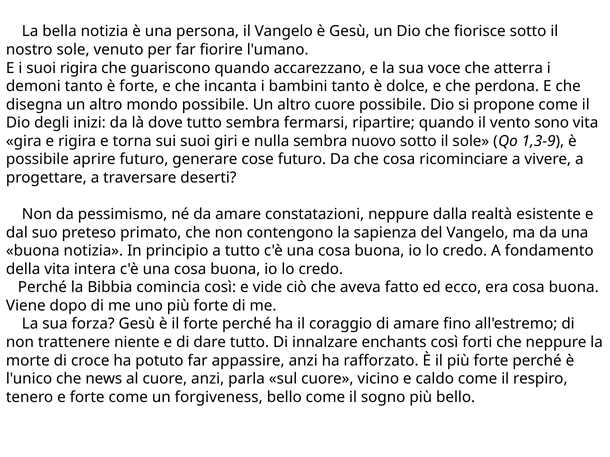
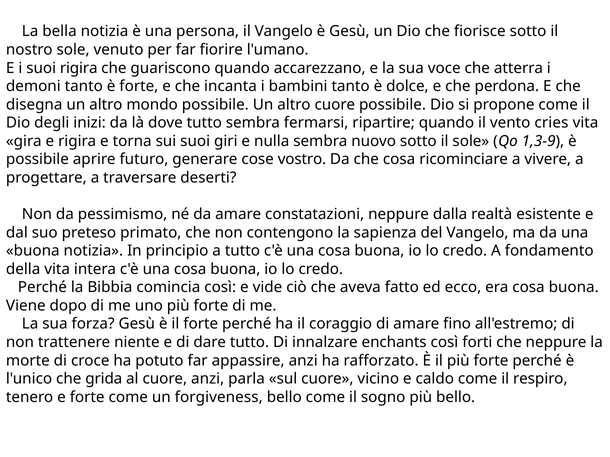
sono: sono -> cries (551, 123)
cose futuro: futuro -> vostro (302, 160)
news: news -> grida (104, 379)
